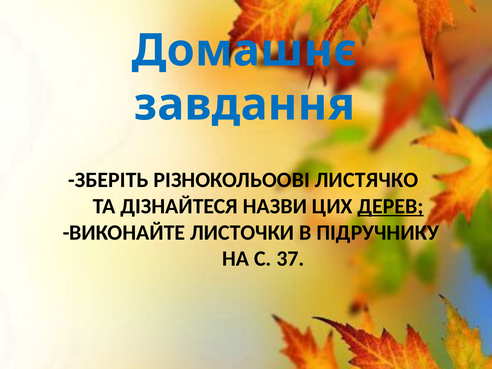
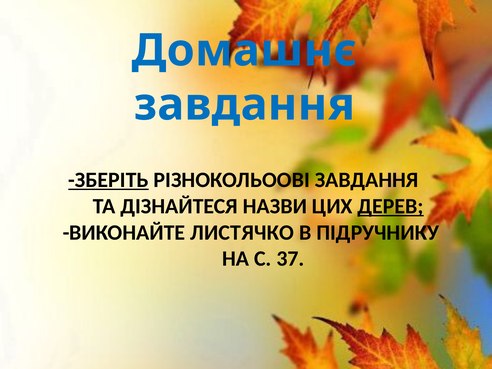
ЗБЕРІТЬ underline: none -> present (108, 180)
РІЗНОКОЛЬООВІ ЛИСТЯЧКО: ЛИСТЯЧКО -> ЗАВДАННЯ (367, 180)
ЛИСТОЧКИ: ЛИСТОЧКИ -> ЛИСТЯЧКО (242, 232)
